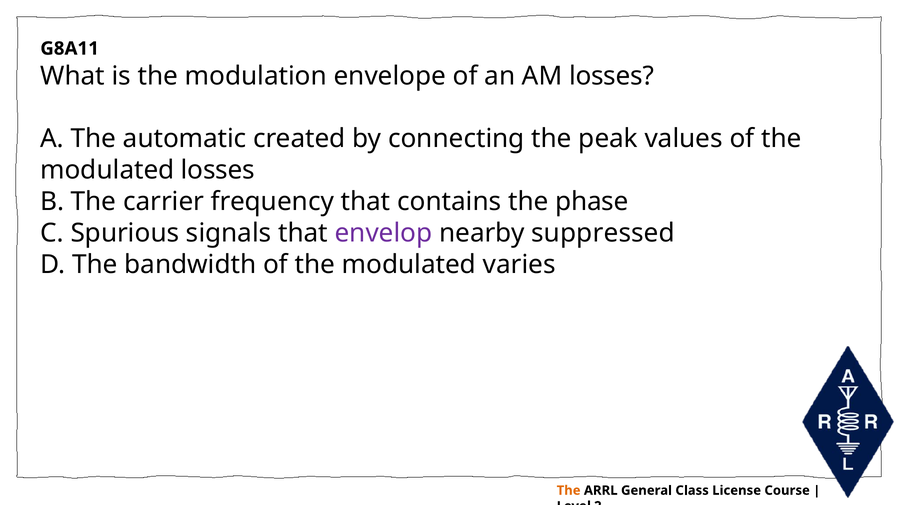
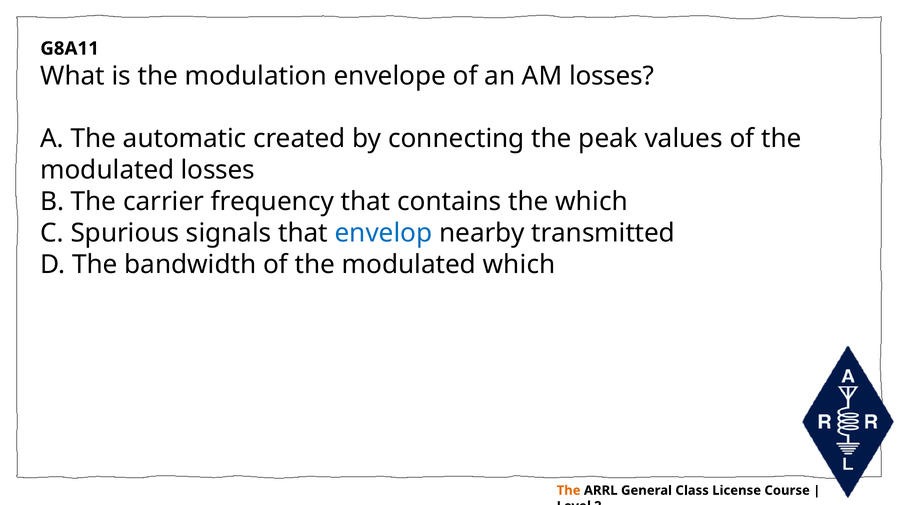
the phase: phase -> which (592, 202)
envelop colour: purple -> blue (384, 233)
suppressed: suppressed -> transmitted (603, 233)
modulated varies: varies -> which (519, 265)
